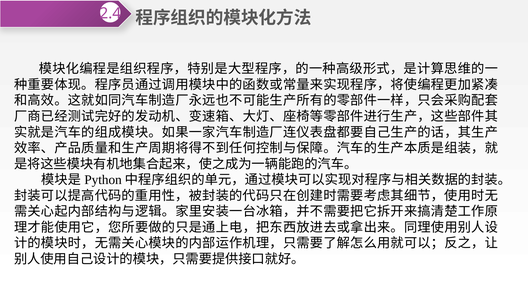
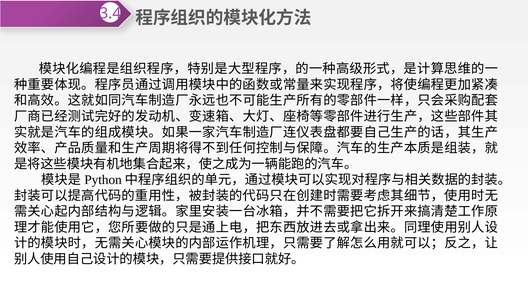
2.4: 2.4 -> 3.4 (110, 13)
